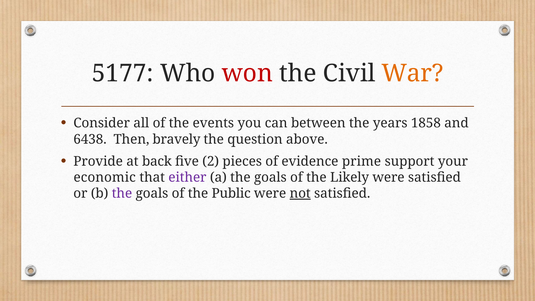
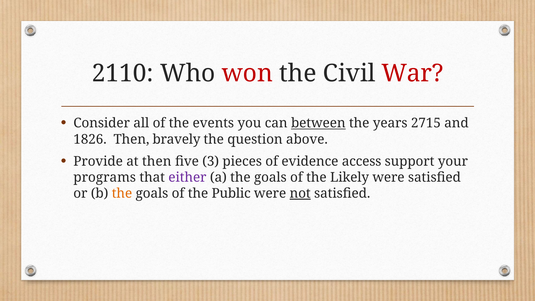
5177: 5177 -> 2110 (123, 73)
War colour: orange -> red (413, 73)
between underline: none -> present (318, 123)
1858: 1858 -> 2715 (426, 123)
6438: 6438 -> 1826 (90, 139)
at back: back -> then (157, 161)
2: 2 -> 3 (211, 161)
prime: prime -> access (362, 161)
economic: economic -> programs (105, 177)
the colour: purple -> orange (122, 193)
